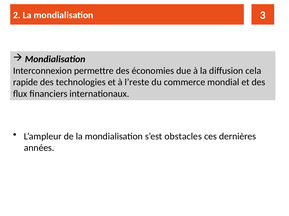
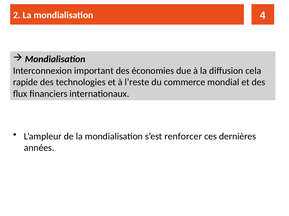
3: 3 -> 4 (263, 15)
permettre: permettre -> important (94, 71)
obstacles: obstacles -> renforcer (183, 137)
